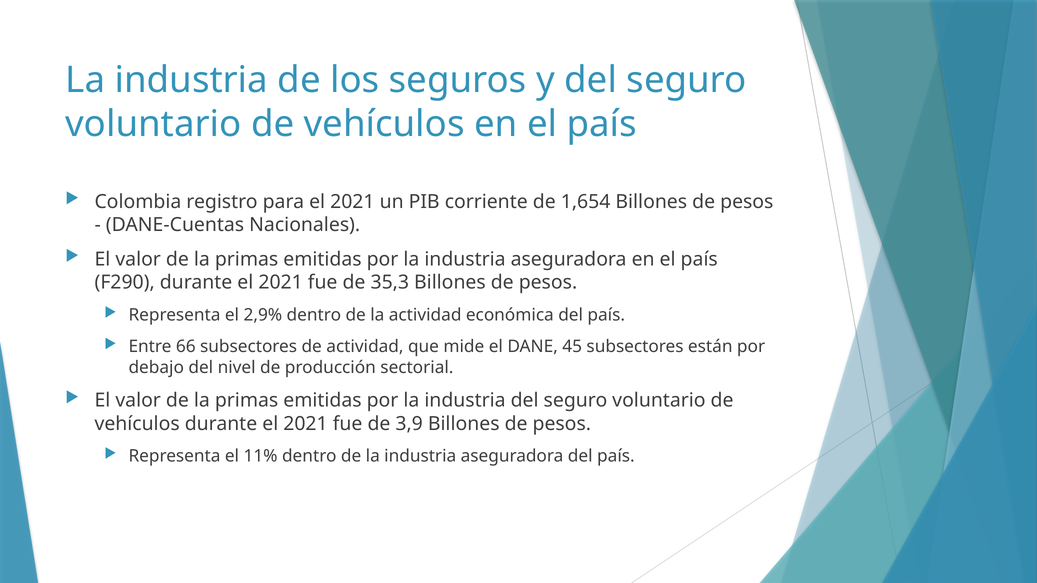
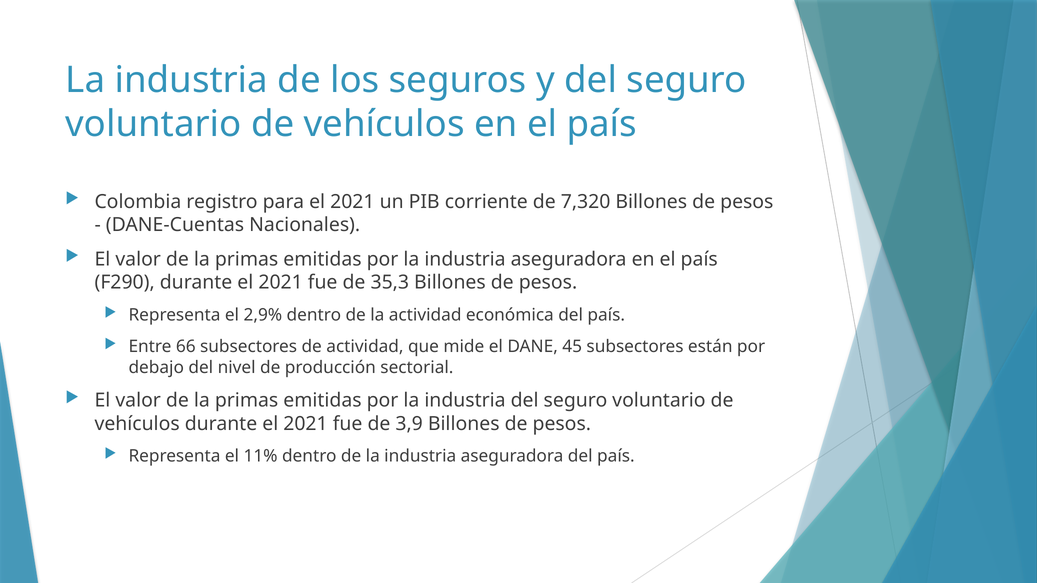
1,654: 1,654 -> 7,320 (586, 202)
